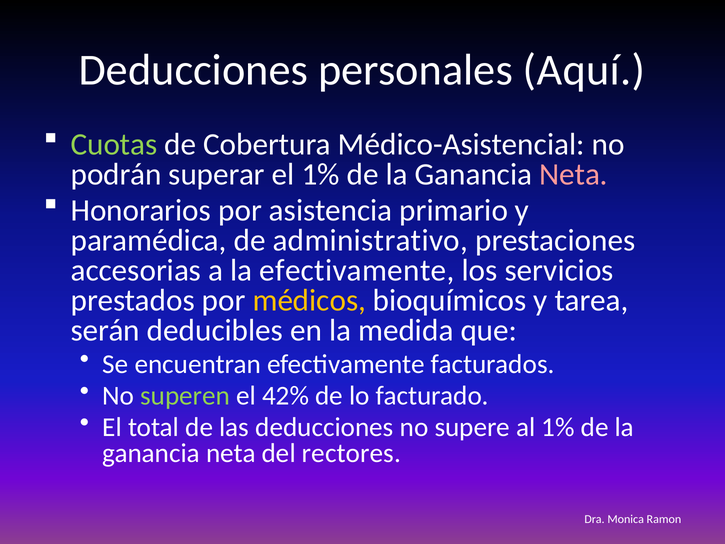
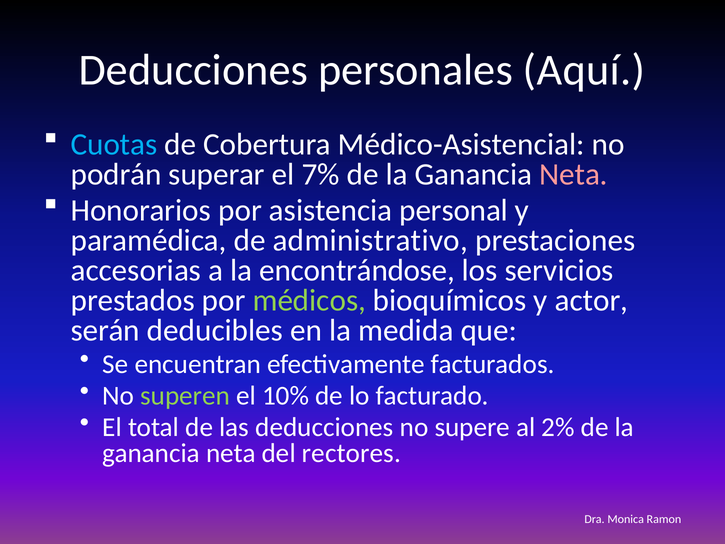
Cuotas colour: light green -> light blue (114, 144)
el 1%: 1% -> 7% (321, 174)
primario: primario -> personal (454, 210)
la efectivamente: efectivamente -> encontrándose (357, 270)
médicos colour: yellow -> light green (309, 300)
tarea: tarea -> actor (591, 300)
42%: 42% -> 10% (286, 395)
al 1%: 1% -> 2% (558, 427)
